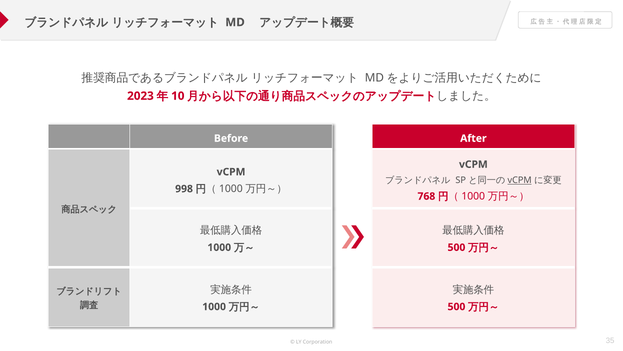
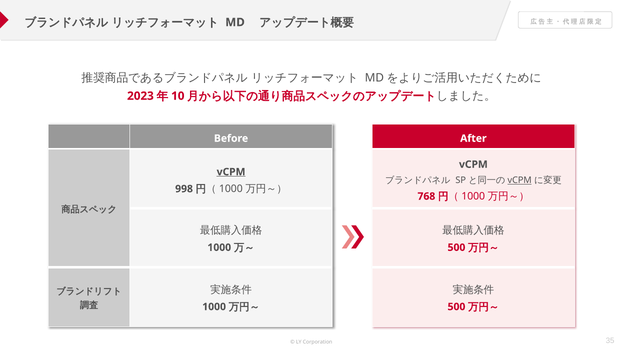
vCPM underline: none -> present (231, 172)
